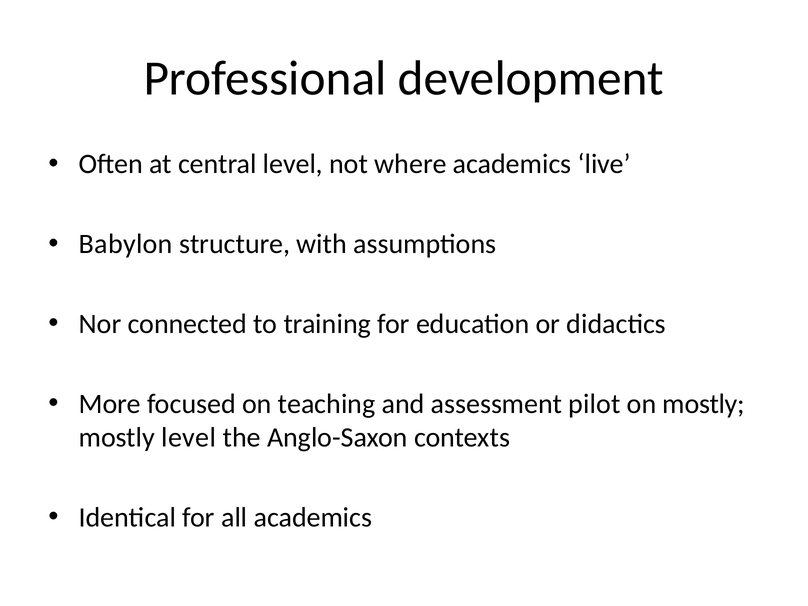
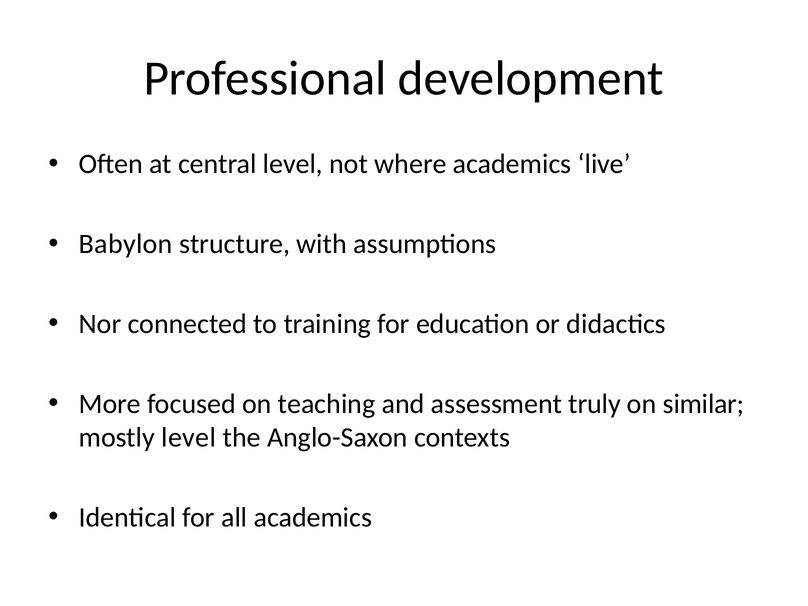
pilot: pilot -> truly (595, 404)
on mostly: mostly -> similar (704, 404)
